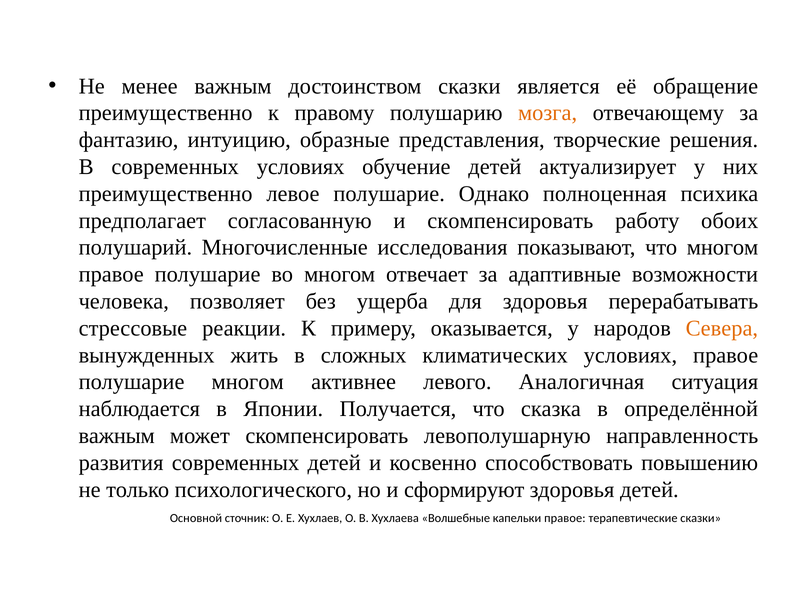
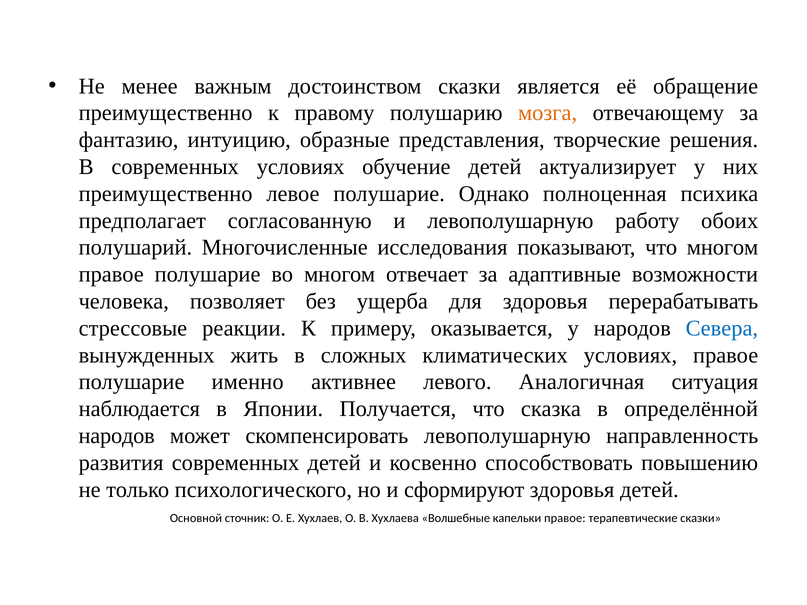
и скомпенсировать: скомпенсировать -> левополушарную (510, 221)
Севера colour: orange -> blue (722, 328)
полушарие многом: многом -> именно (248, 382)
важным: важным -> народов (117, 436)
